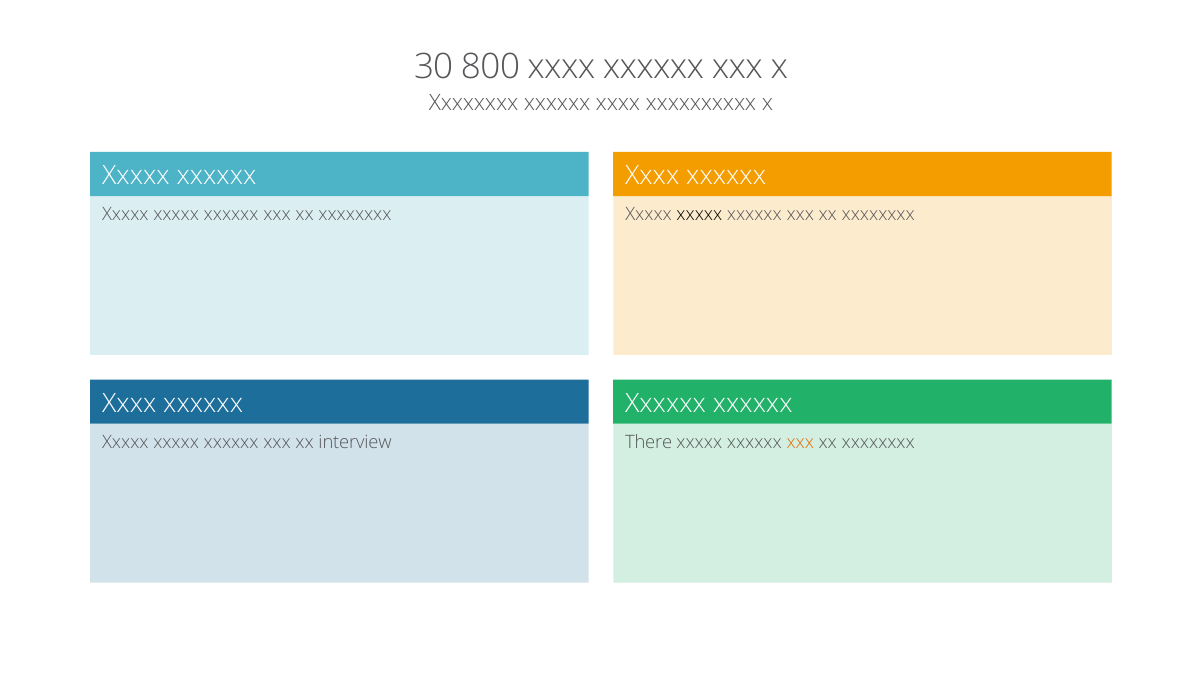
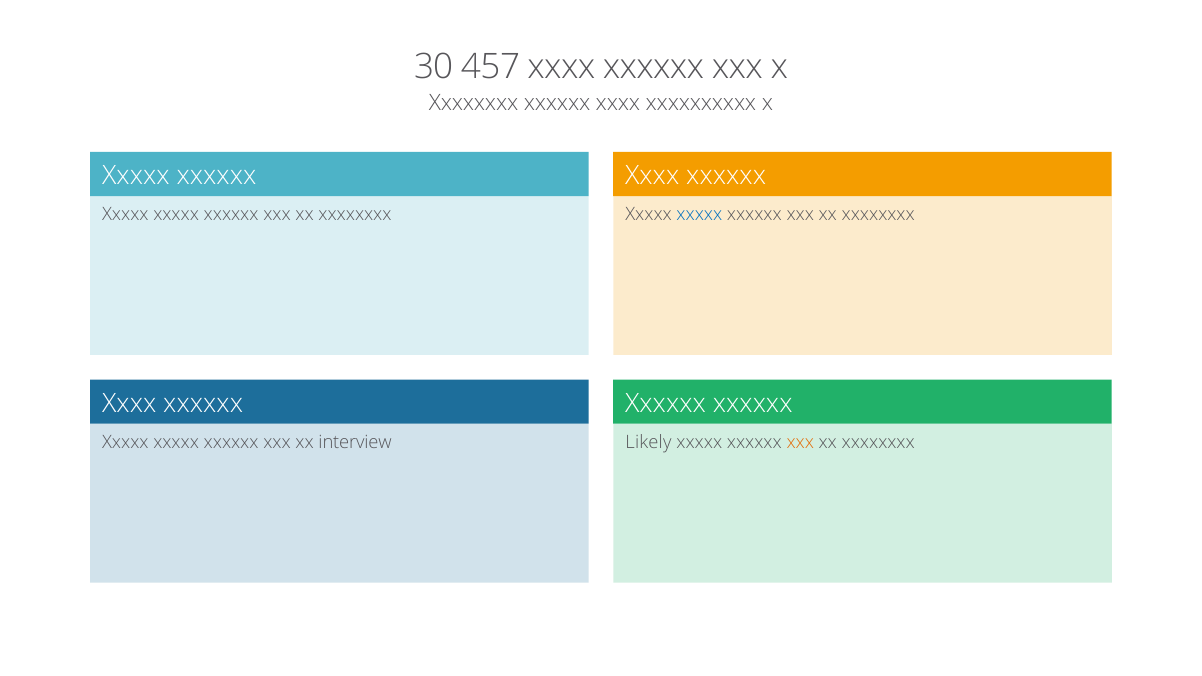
800: 800 -> 457 (490, 67)
xxxxx colour: black -> blue (699, 214)
There: There -> Likely (648, 442)
